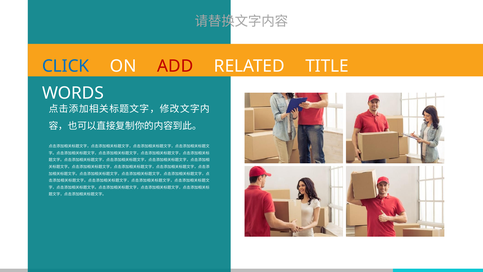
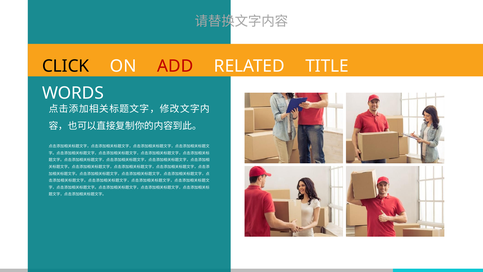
CLICK colour: blue -> black (66, 66)
